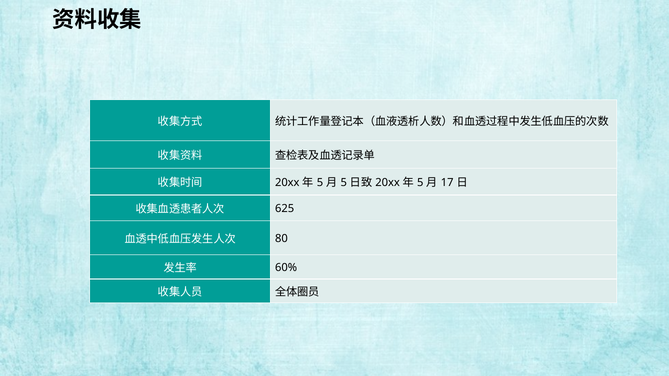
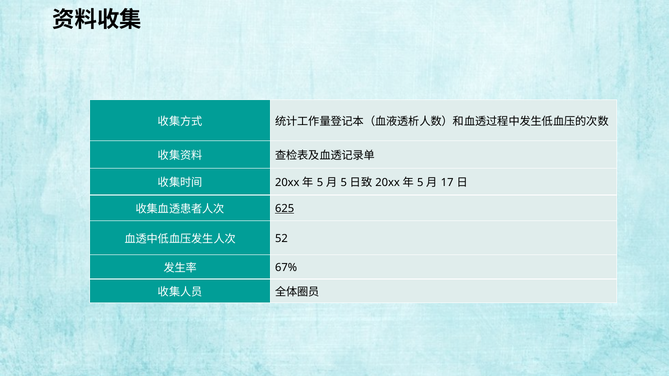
625 underline: none -> present (285, 209)
80: 80 -> 52 (281, 239)
60%: 60% -> 67% (286, 268)
